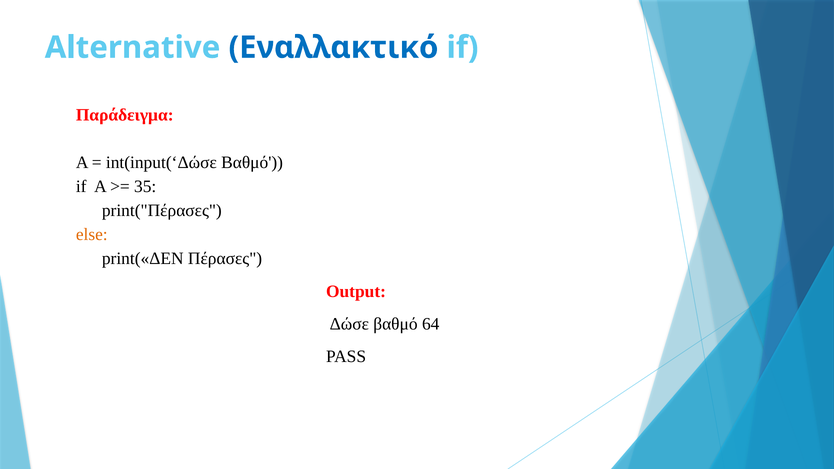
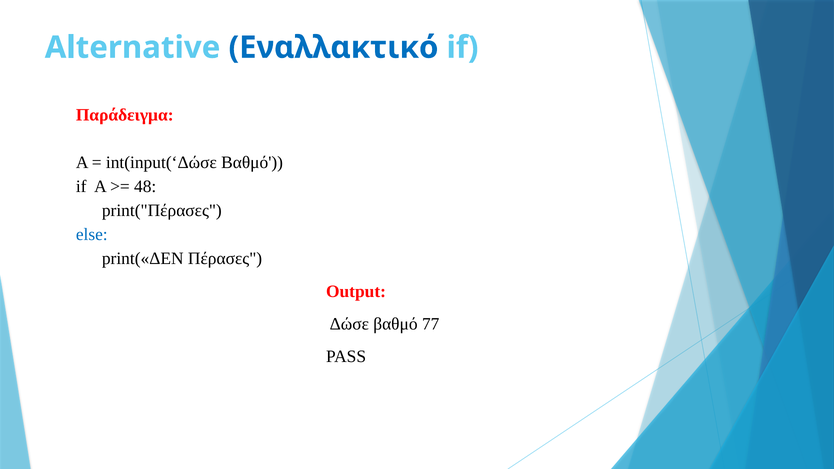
35: 35 -> 48 (145, 187)
else colour: orange -> blue (92, 235)
64: 64 -> 77 (431, 324)
